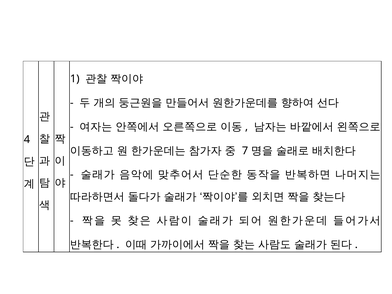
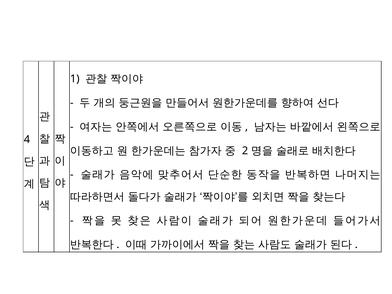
7: 7 -> 2 (245, 151)
